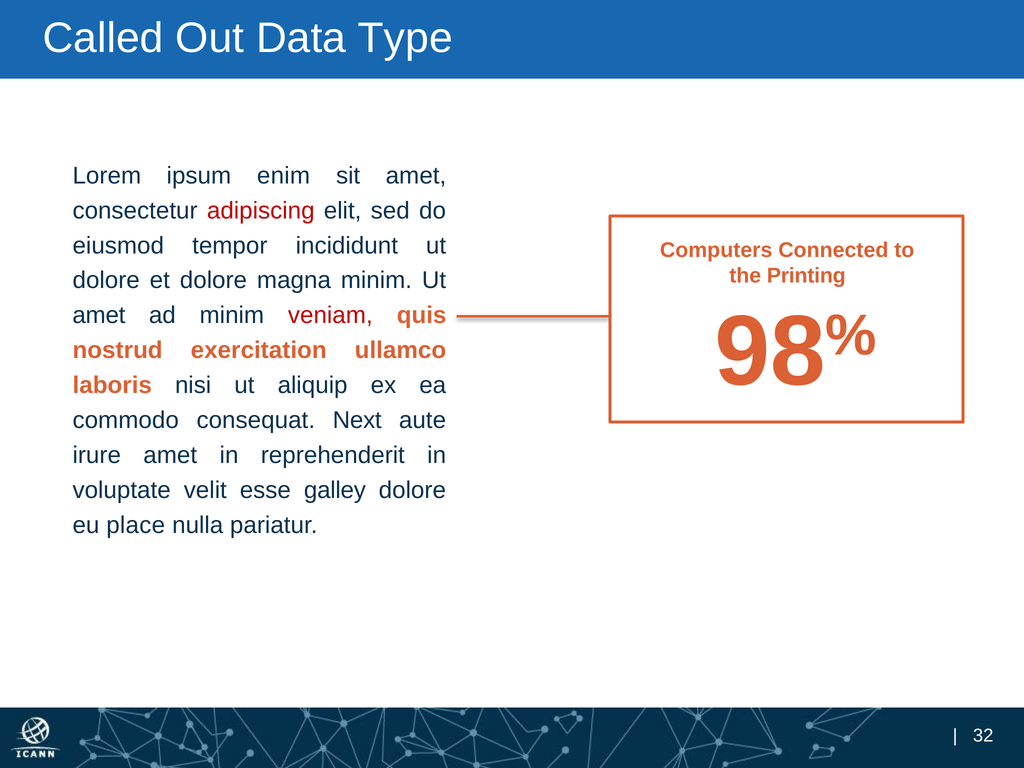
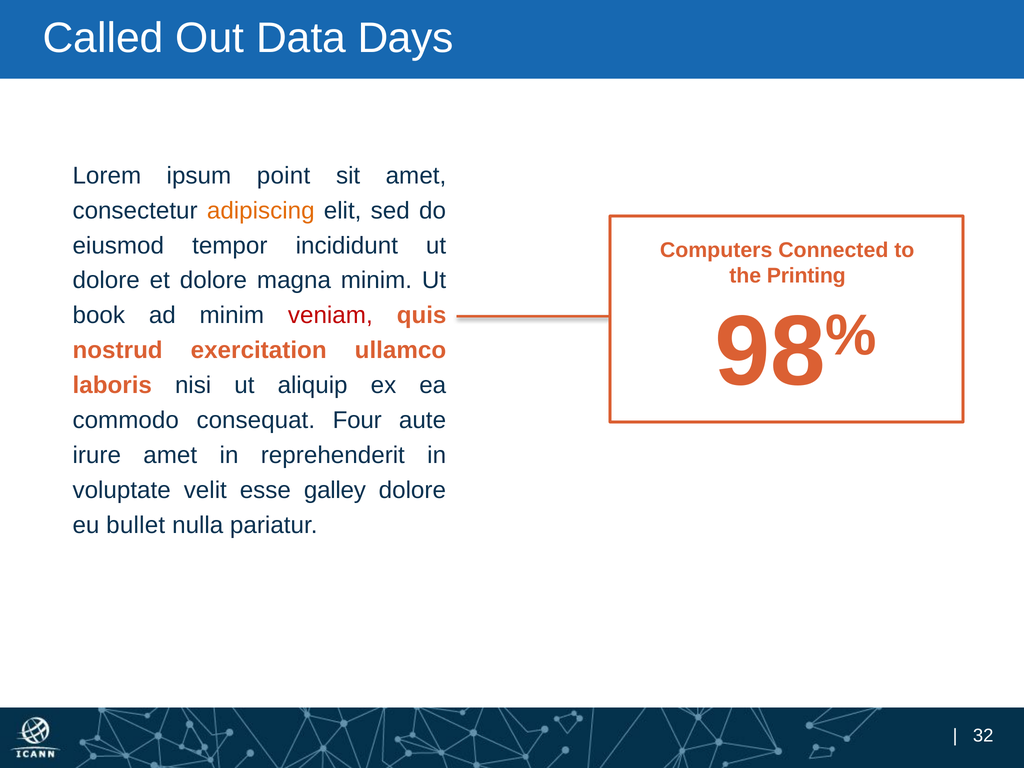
Type: Type -> Days (406, 38)
enim: enim -> point (284, 176)
adipiscing colour: red -> orange (261, 211)
amet: amet -> book (99, 316)
Next: Next -> Four (357, 420)
place: place -> bullet (136, 525)
